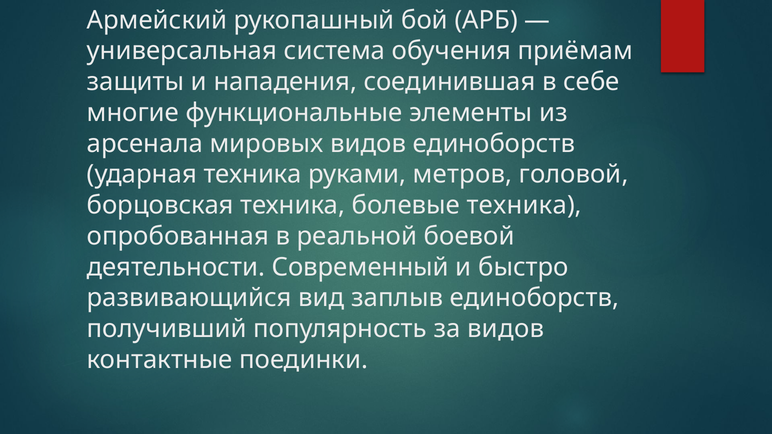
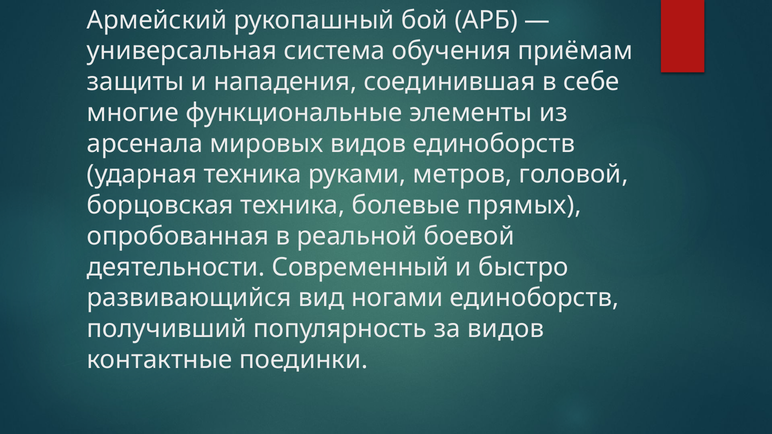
болевые техника: техника -> прямых (524, 205)
заплыв: заплыв -> ногами (397, 298)
